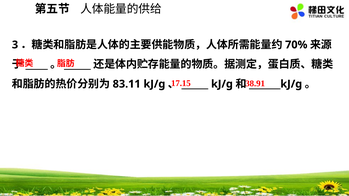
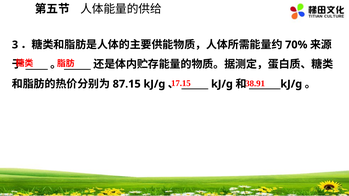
83.11: 83.11 -> 87.15 (127, 84)
